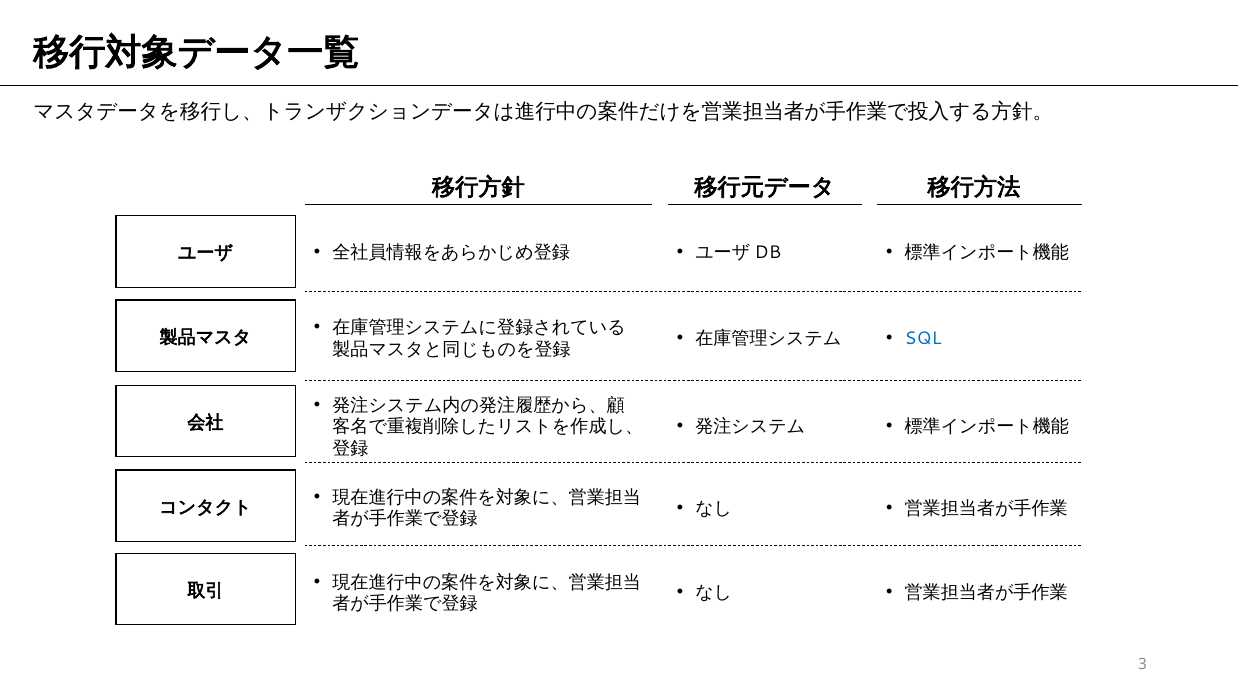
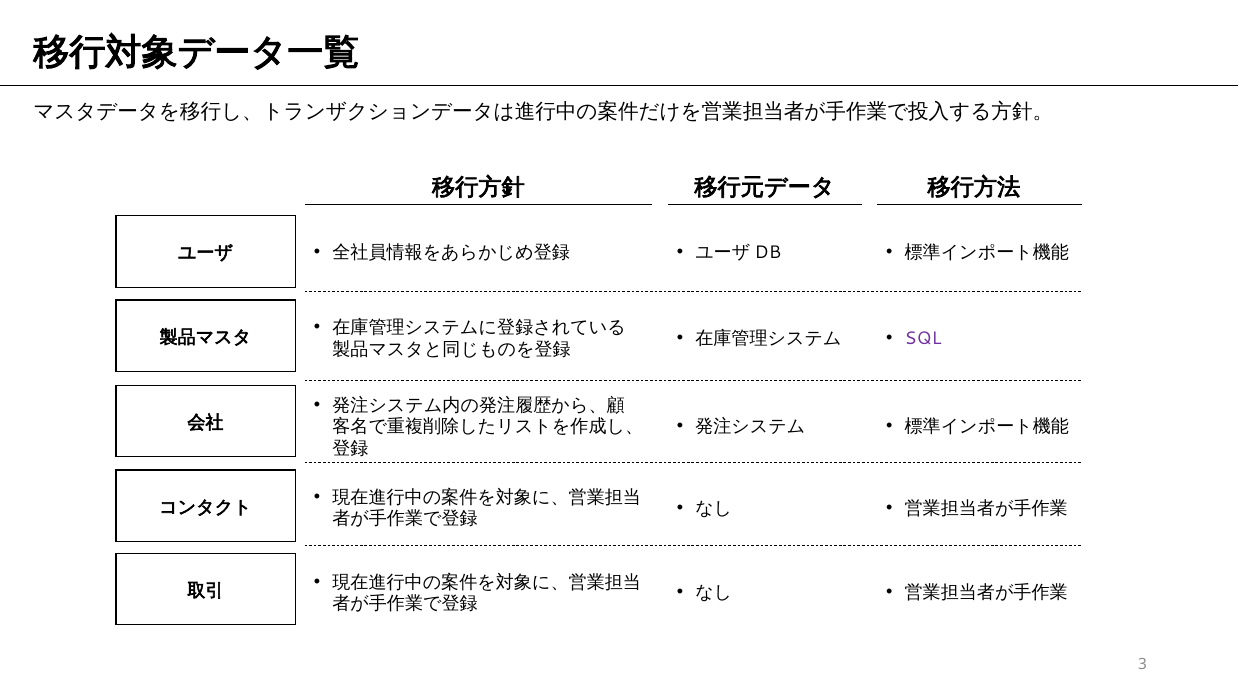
SQL colour: blue -> purple (923, 338)
